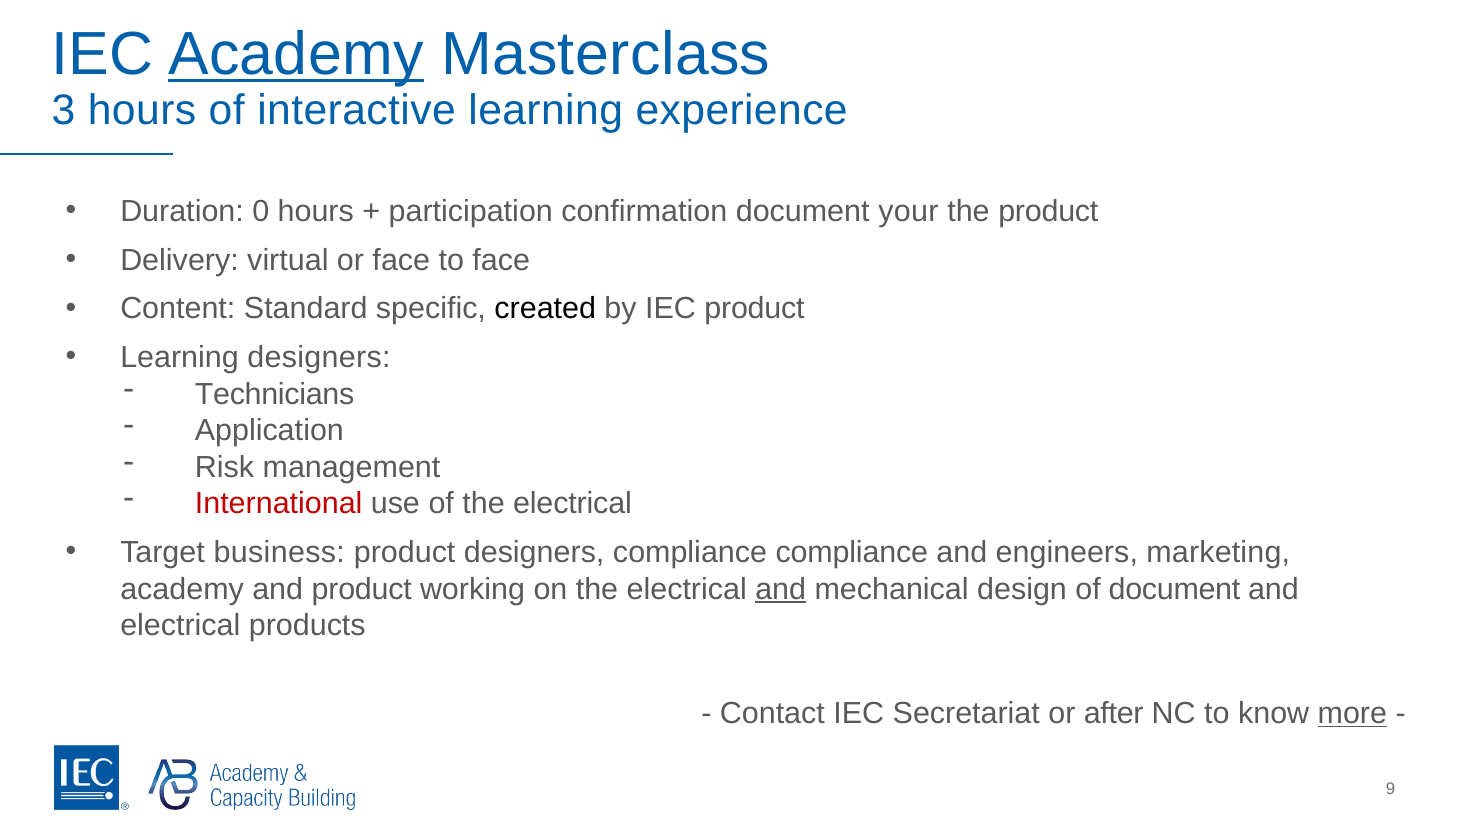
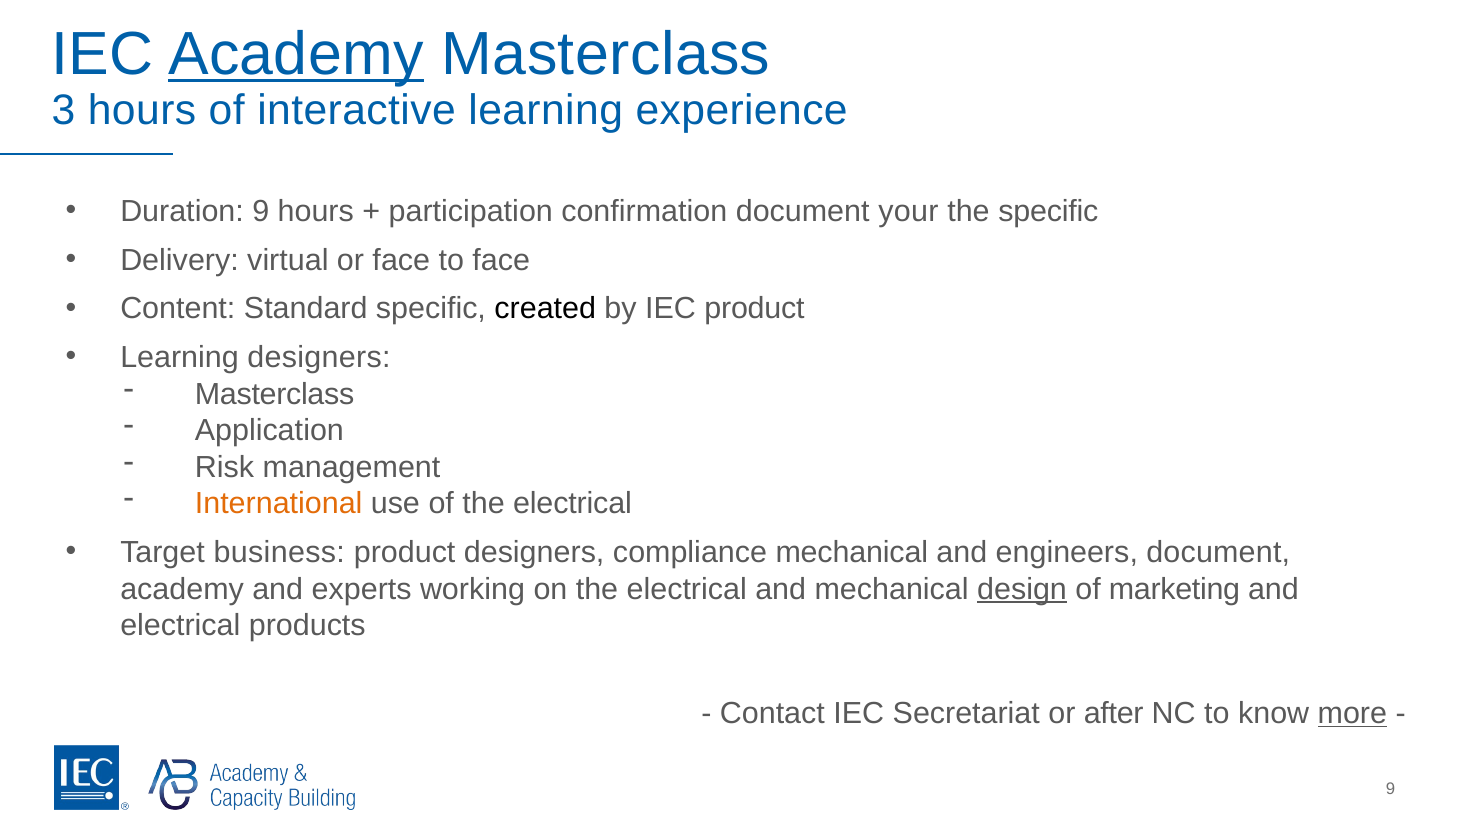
Duration 0: 0 -> 9 (261, 211)
the product: product -> specific (1048, 211)
Technicians: Technicians -> Masterclass (275, 394)
International colour: red -> orange (279, 504)
compliance compliance: compliance -> mechanical (852, 552)
engineers marketing: marketing -> document (1218, 552)
and product: product -> experts (362, 589)
and underline: present -> none (781, 589)
design underline: none -> present (1022, 589)
of document: document -> marketing (1175, 589)
